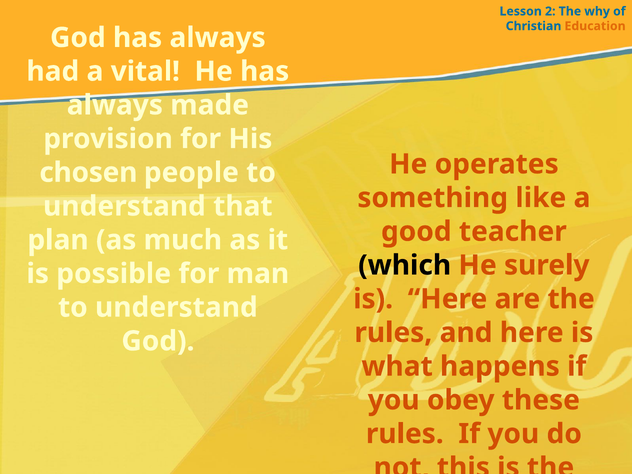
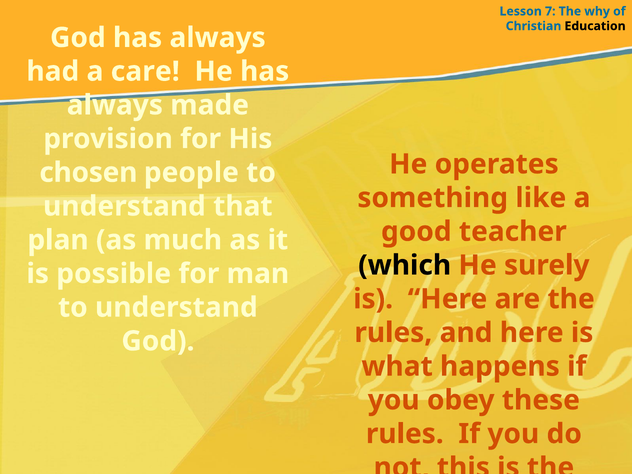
2: 2 -> 7 (550, 11)
Education colour: orange -> black (595, 26)
vital: vital -> care (145, 71)
